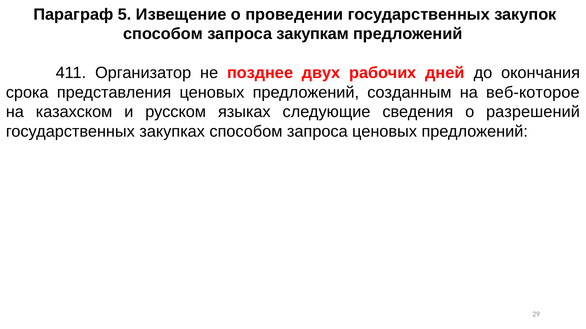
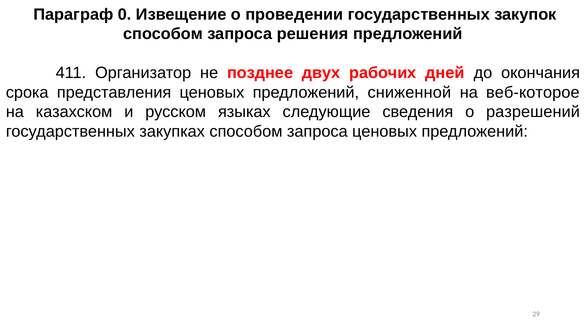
5: 5 -> 0 (125, 14)
закупкам: закупкам -> решения (313, 34)
созданным: созданным -> сниженной (409, 93)
